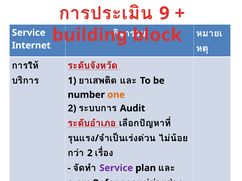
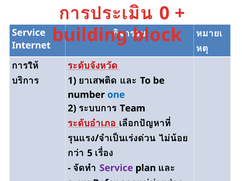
9: 9 -> 0 (164, 13)
one colour: orange -> blue (116, 95)
Audit: Audit -> Team (133, 109)
2: 2 -> 5 (90, 153)
